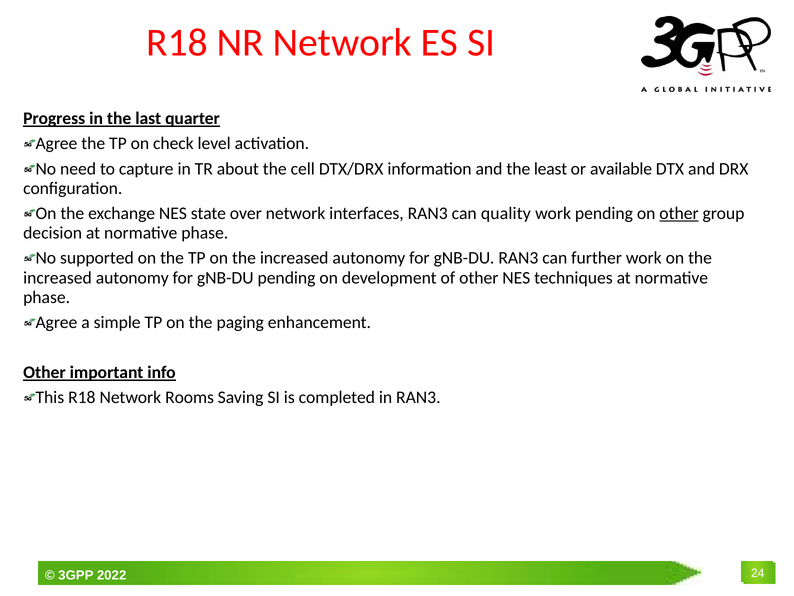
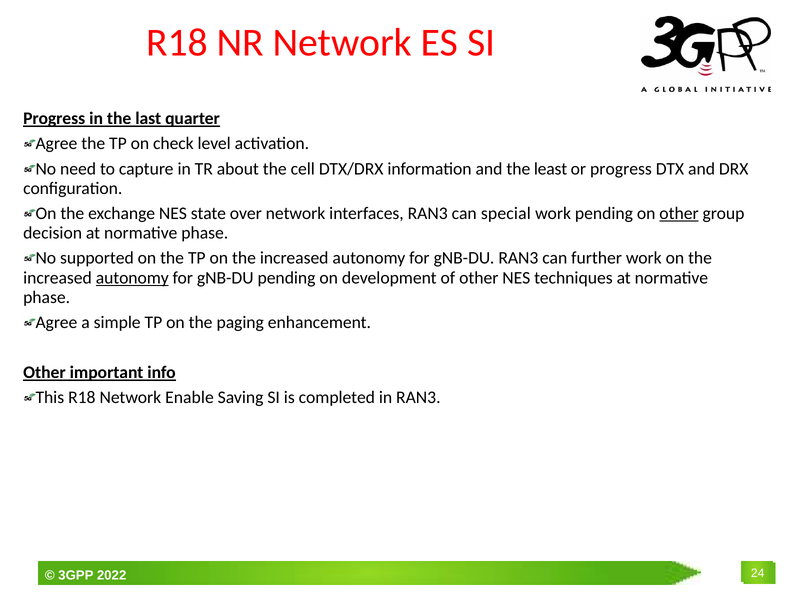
or available: available -> progress (621, 169)
quality: quality -> special (506, 213)
autonomy underline: none -> present (132, 278)
Rooms: Rooms -> Enable (189, 397)
